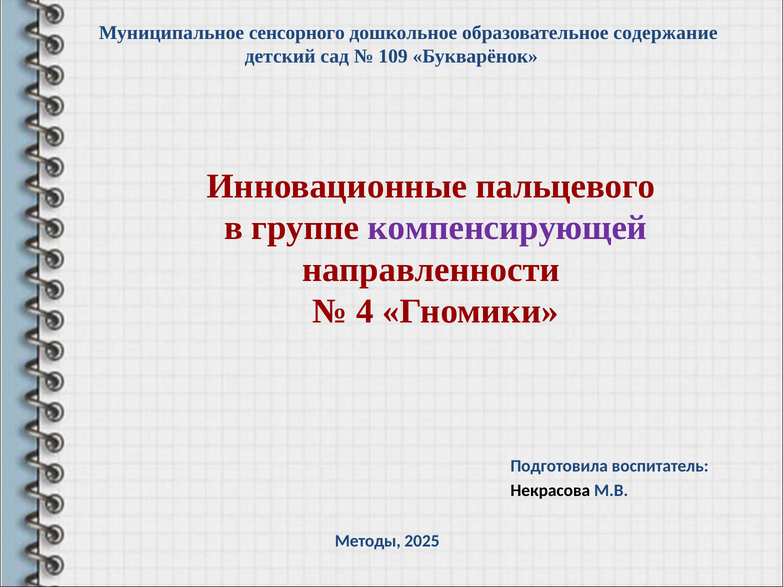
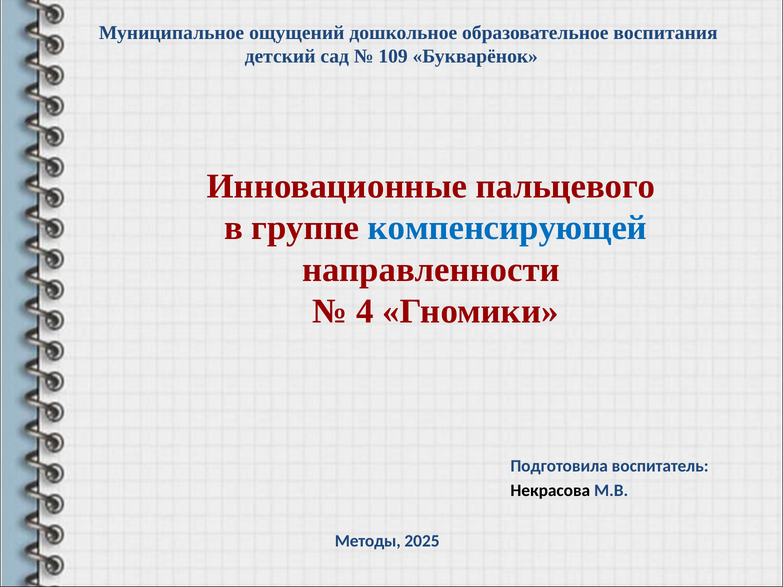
сенсорного: сенсорного -> ощущений (297, 33)
содержание: содержание -> воспитания (666, 33)
компенсирующей colour: purple -> blue (507, 228)
